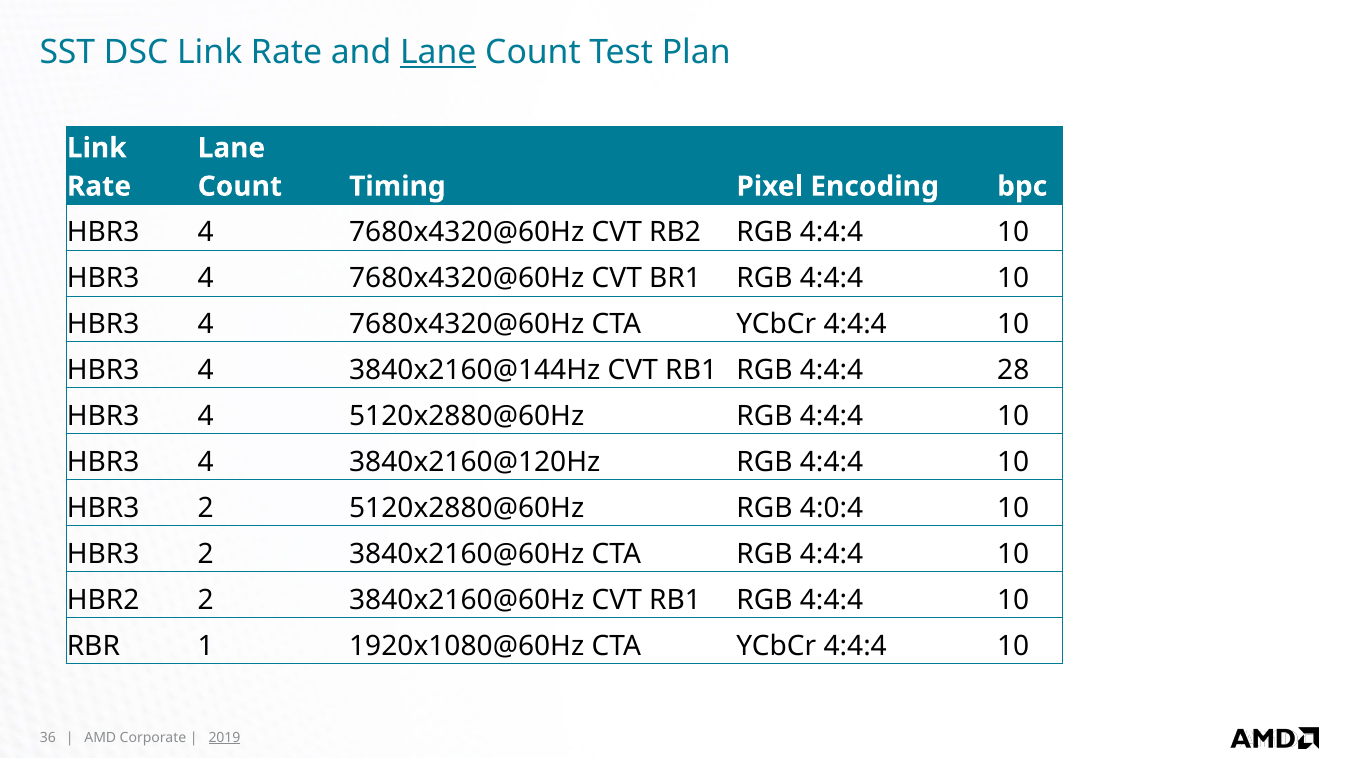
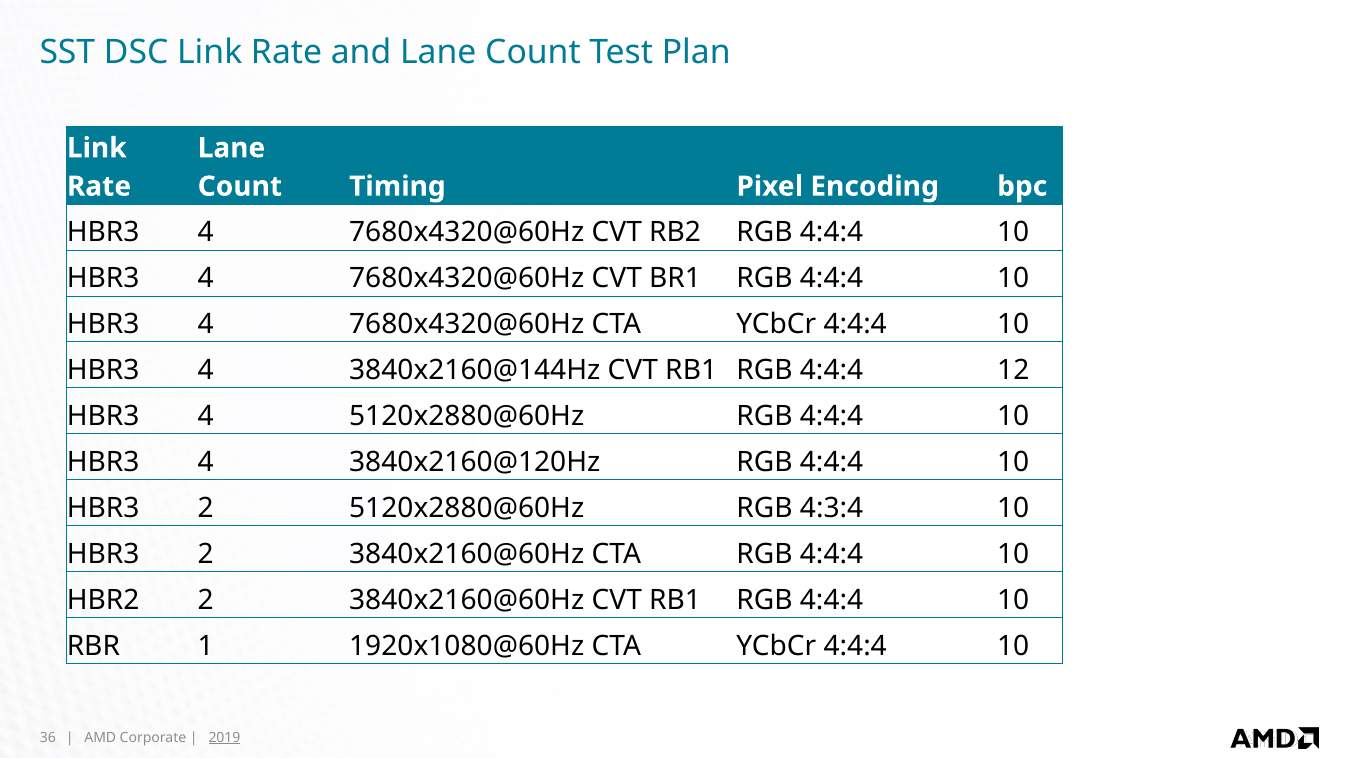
Lane underline: present -> none (438, 53)
28: 28 -> 12 (1013, 370)
4:0:4: 4:0:4 -> 4:3:4 (832, 508)
